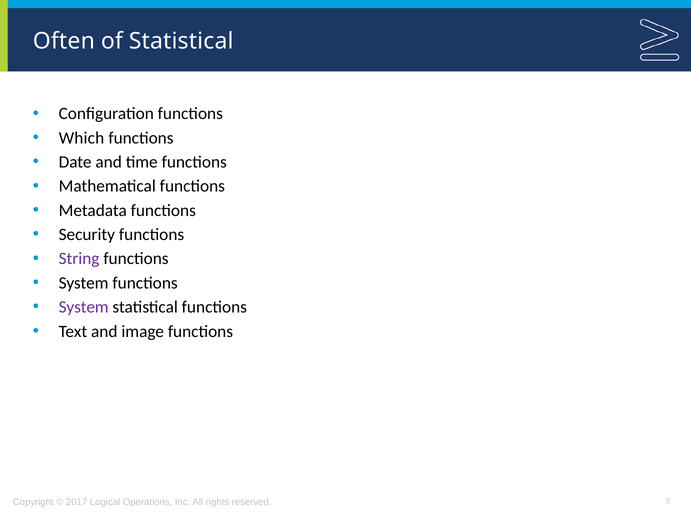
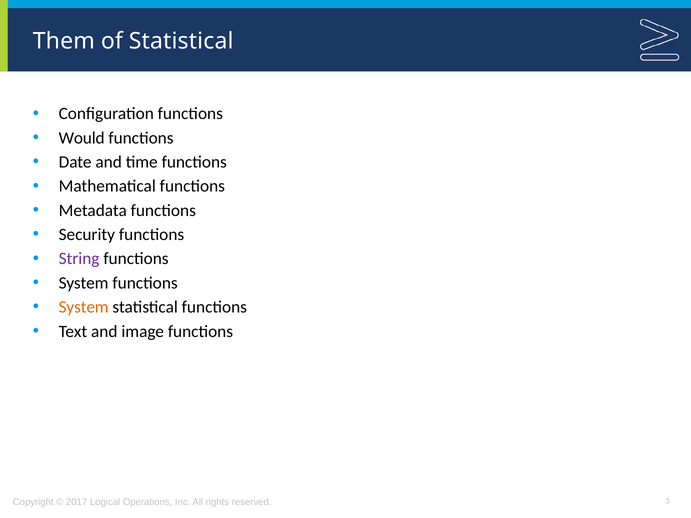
Often: Often -> Them (64, 41)
Which: Which -> Would (82, 138)
System colour: purple -> orange (84, 307)
